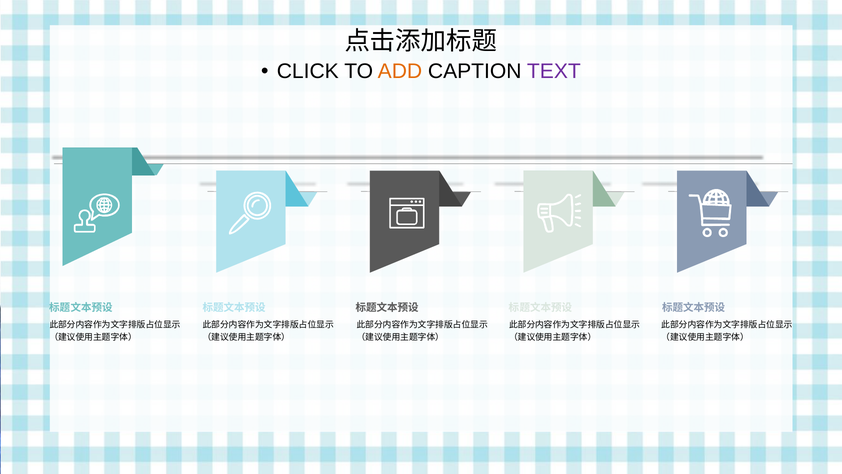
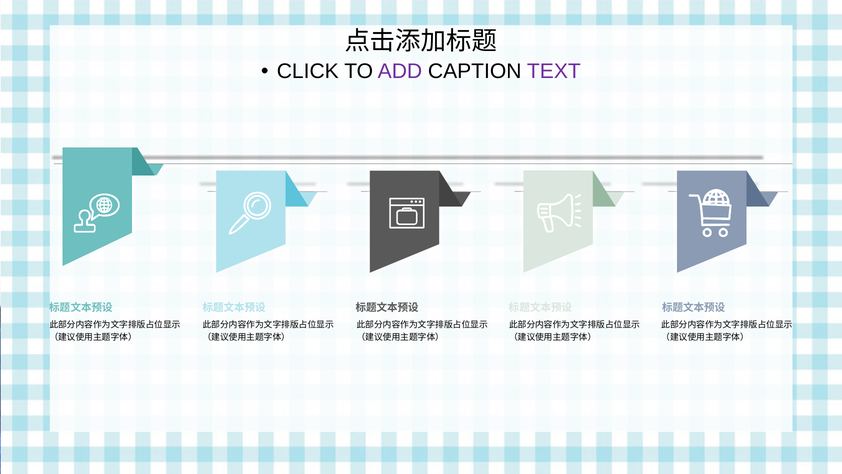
ADD colour: orange -> purple (400, 71)
